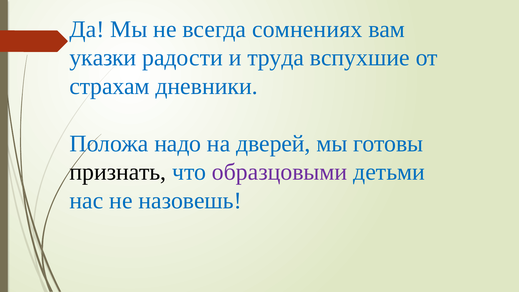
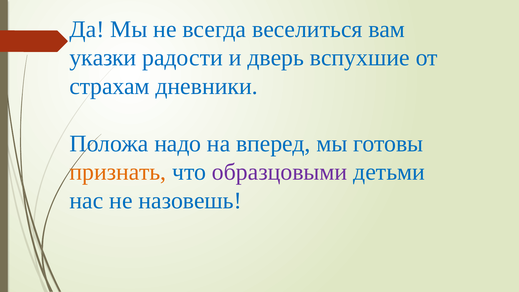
сомнениях: сомнениях -> веселиться (307, 29)
труда: труда -> дверь (276, 58)
дверей: дверей -> вперед (273, 144)
признать colour: black -> orange (118, 172)
